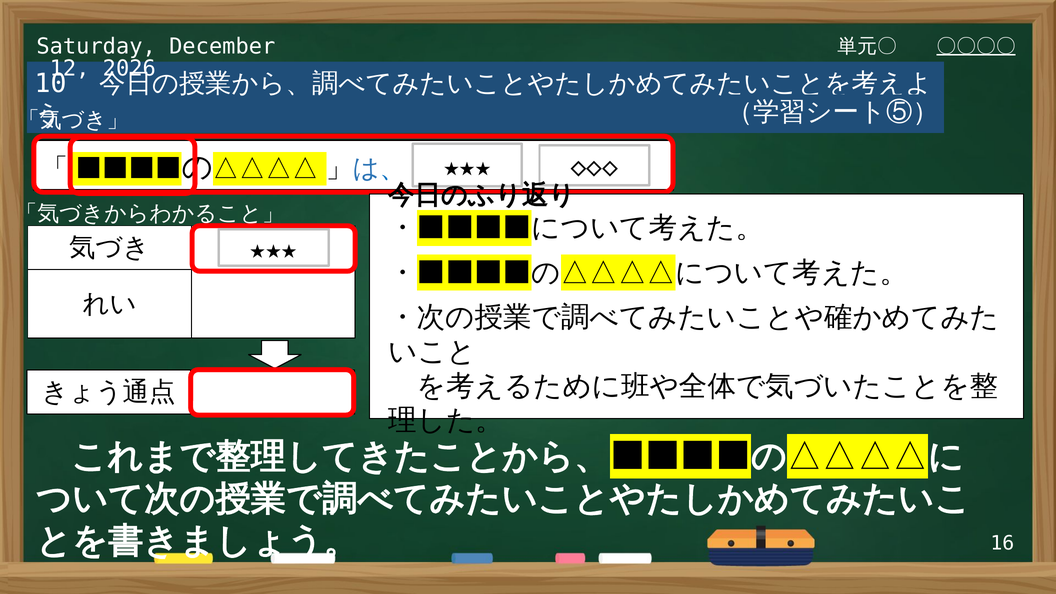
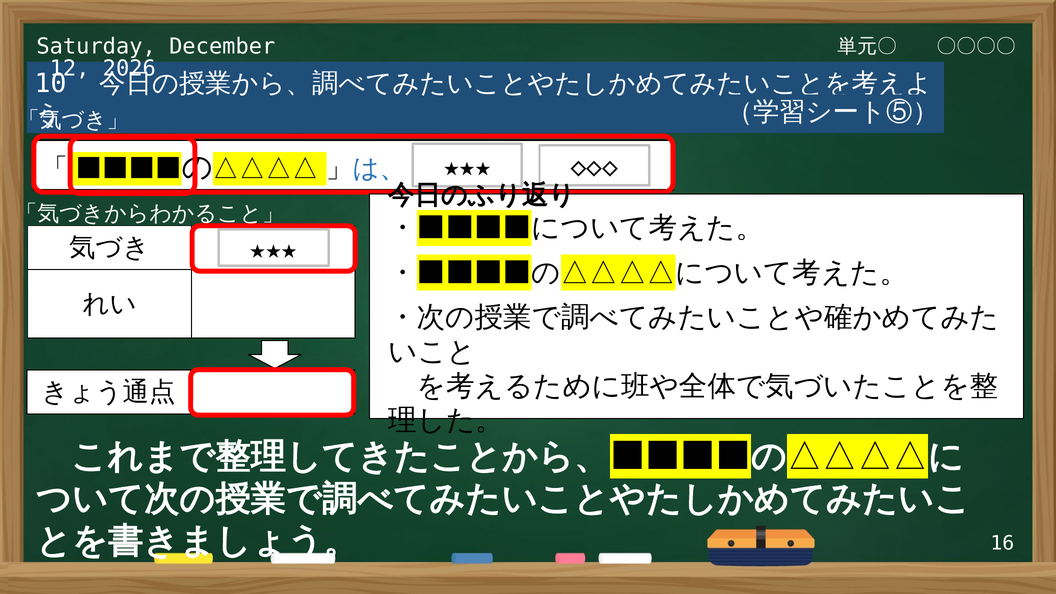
〇〇〇〇 underline: present -> none (976, 46)
